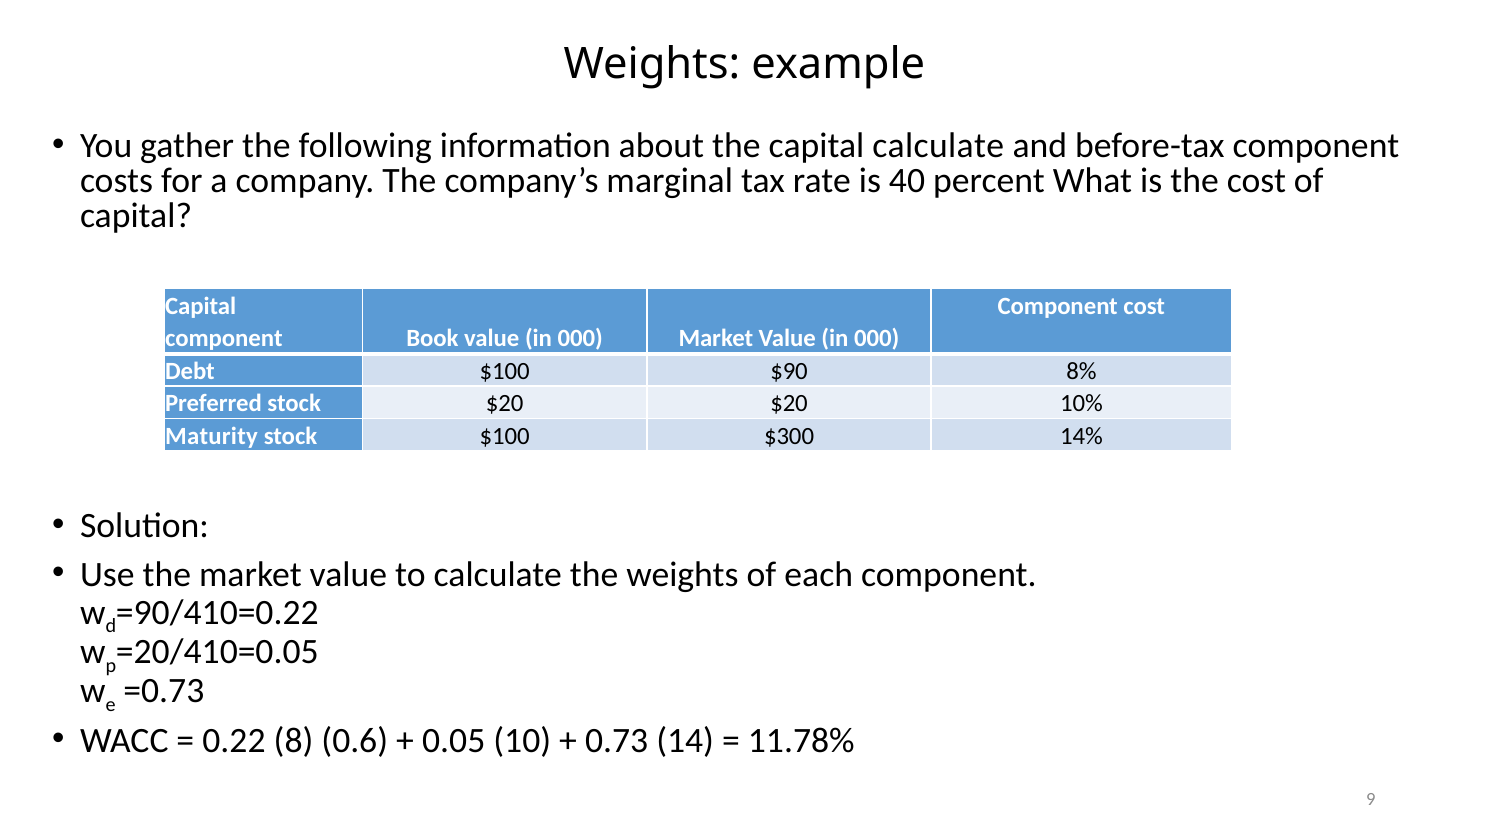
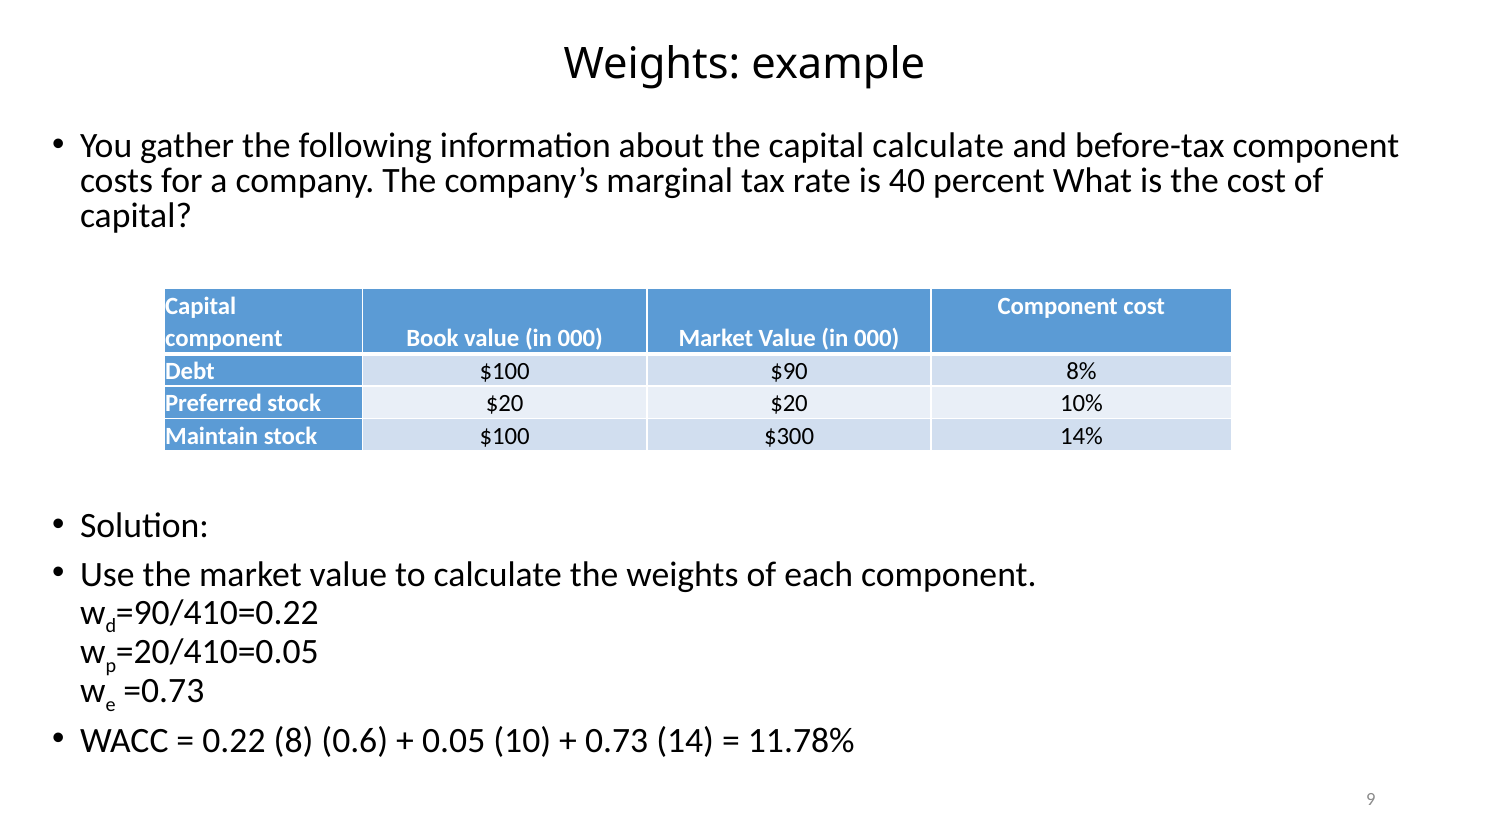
Maturity: Maturity -> Maintain (212, 436)
